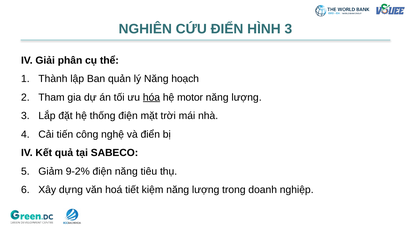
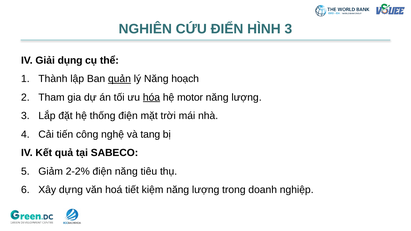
phân: phân -> dụng (70, 60)
quản underline: none -> present (119, 79)
và điển: điển -> tang (150, 134)
9-2%: 9-2% -> 2-2% (78, 171)
